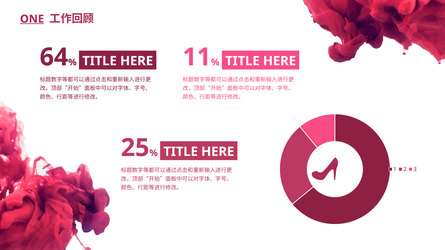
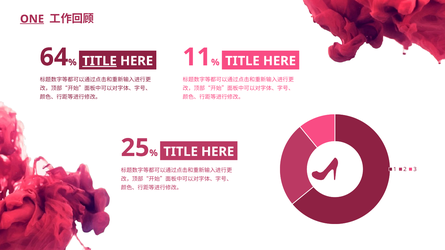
TITLE underline: none -> present (100, 61)
